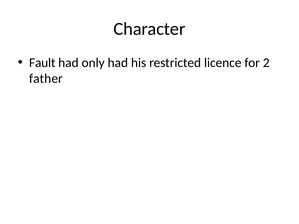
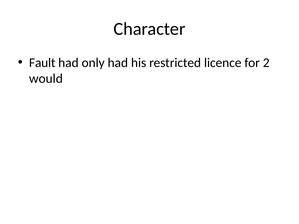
father: father -> would (46, 79)
